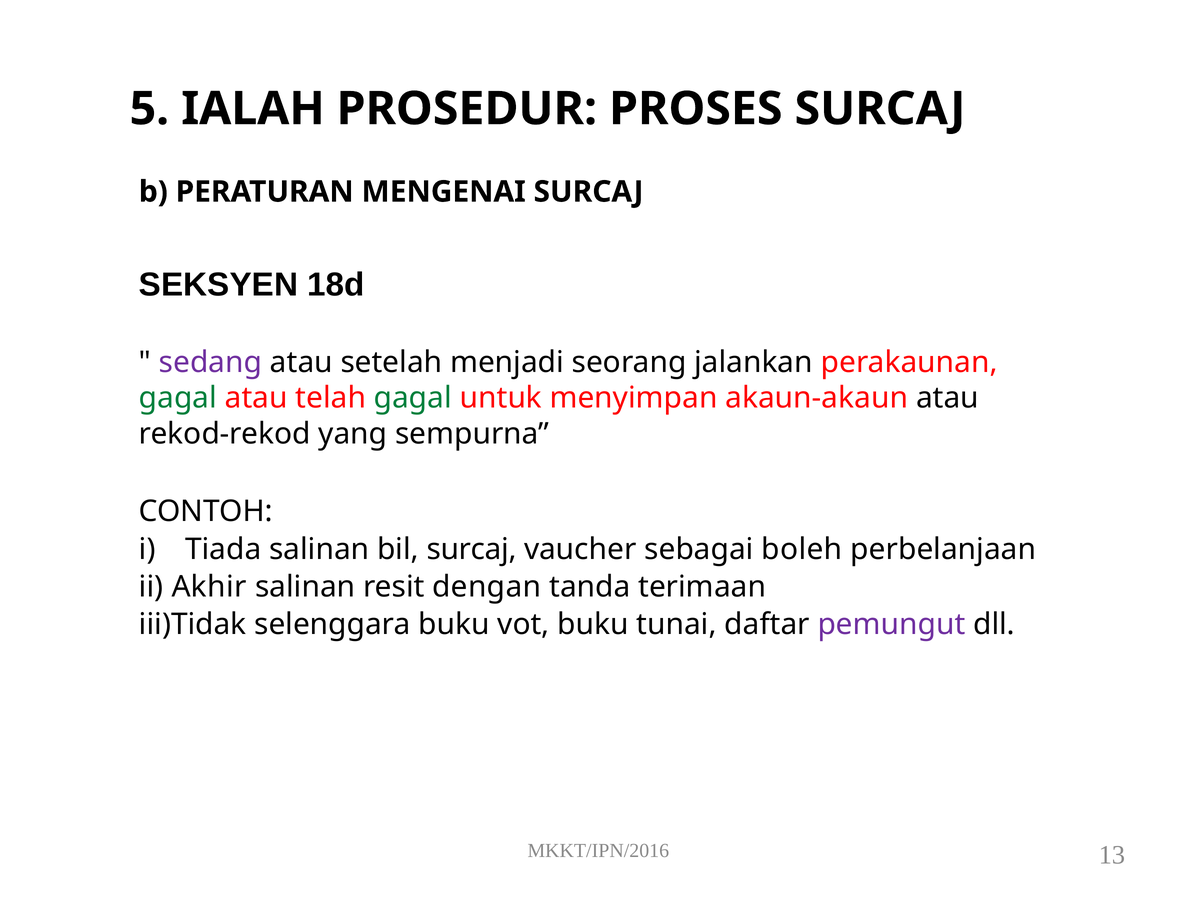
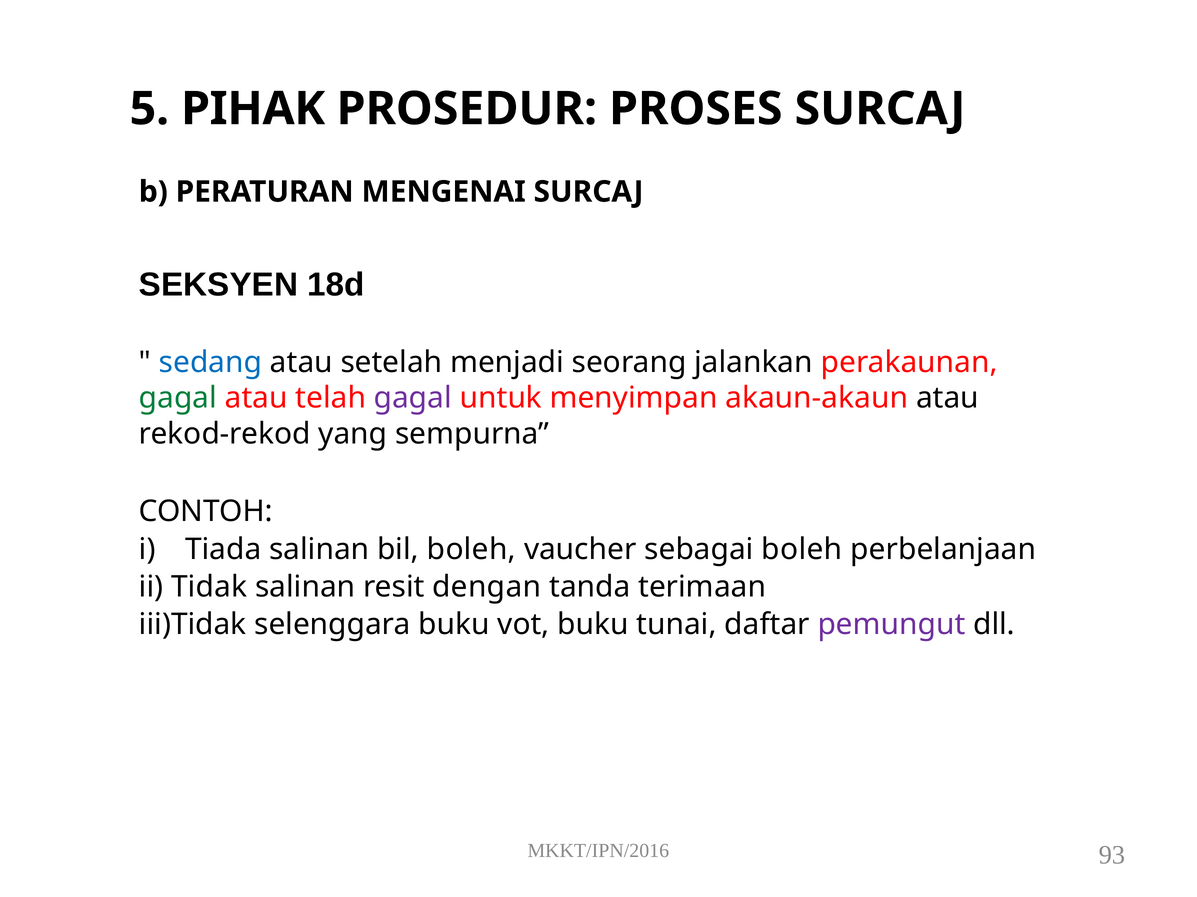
IALAH: IALAH -> PIHAK (253, 109)
sedang colour: purple -> blue (211, 363)
gagal colour: green -> purple (413, 398)
bil surcaj: surcaj -> boleh (471, 550)
Akhir: Akhir -> Tidak (209, 587)
13: 13 -> 93 (1112, 856)
